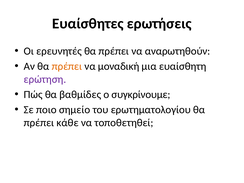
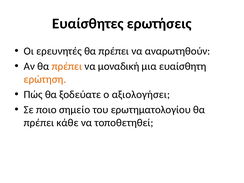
ερώτηση colour: purple -> orange (45, 79)
βαθμίδες: βαθμίδες -> ξοδεύατε (80, 95)
συγκρίνουμε: συγκρίνουμε -> αξιολογήσει (141, 95)
